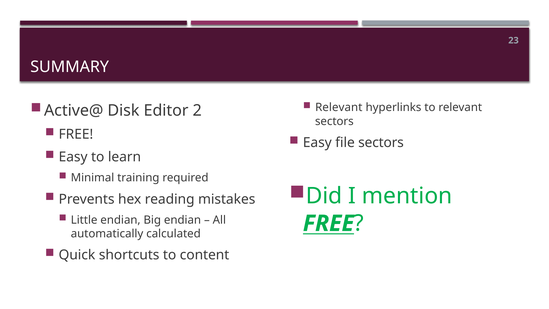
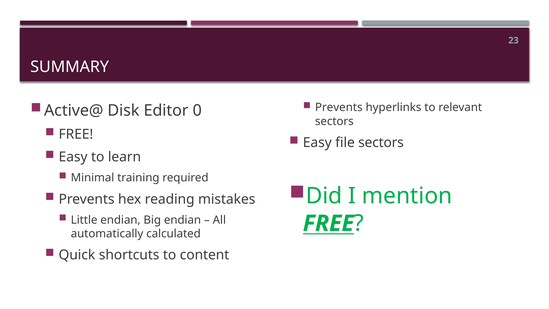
Relevant: Relevant -> Prevents (339, 107)
2: 2 -> 0 (197, 111)
